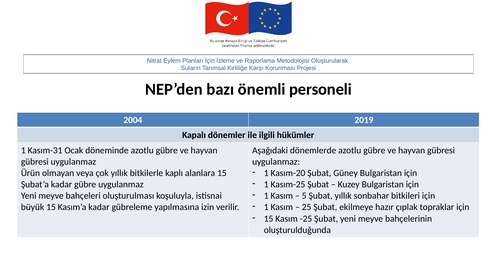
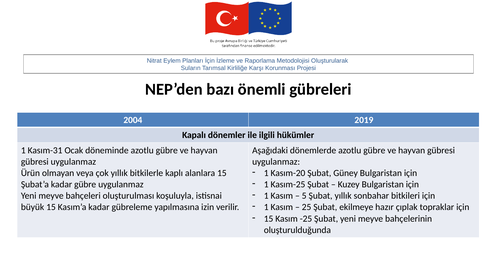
personeli: personeli -> gübreleri (320, 89)
